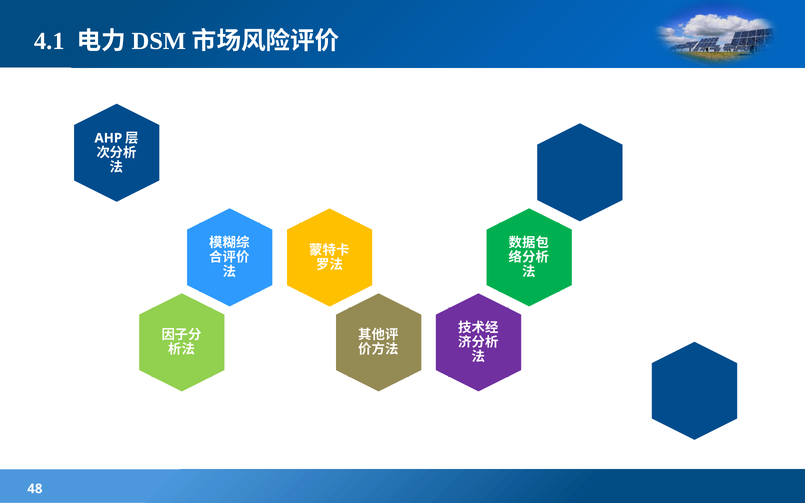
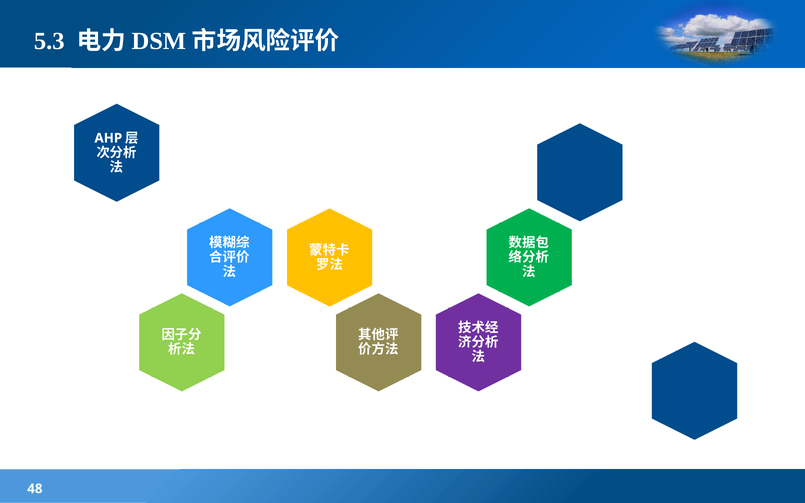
4.1: 4.1 -> 5.3 (49, 41)
